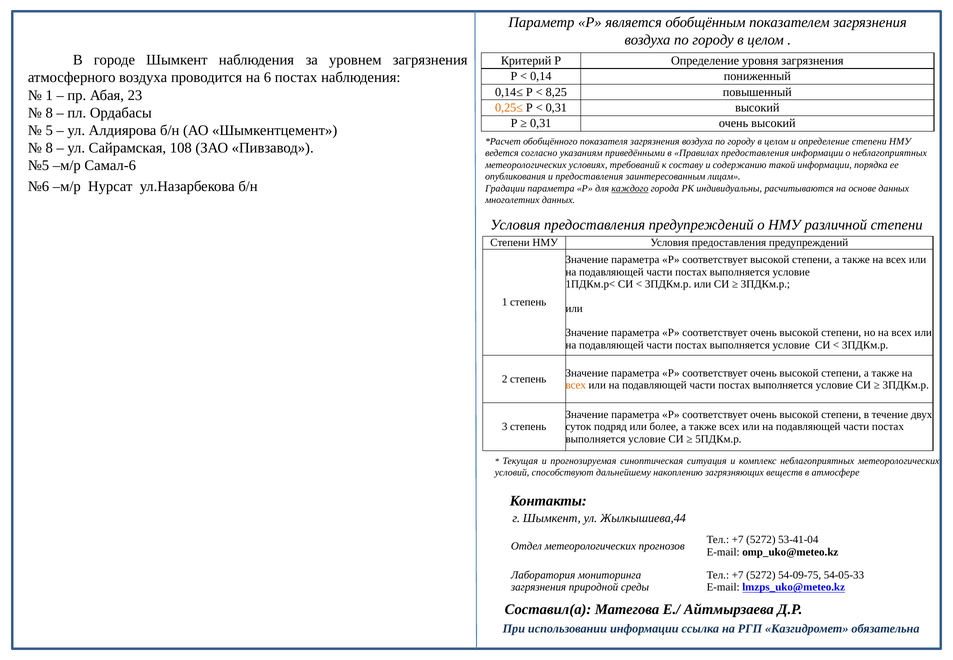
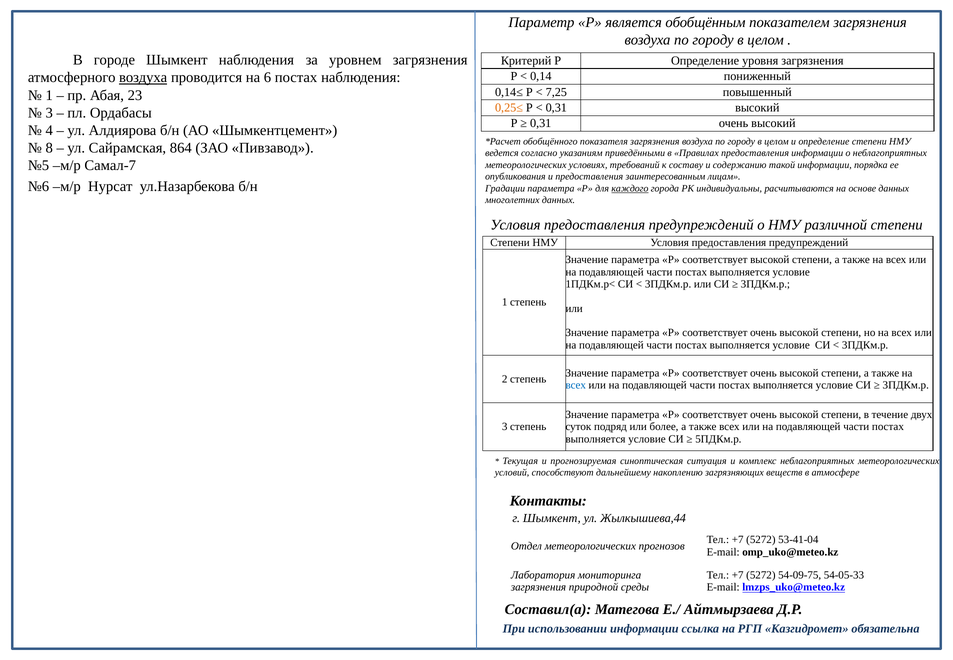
воздуха underline: none -> present (143, 78)
8,25: 8,25 -> 7,25 (556, 92)
8: 8 -> 3 (49, 113)
5: 5 -> 4 (49, 130)
108: 108 -> 864 (181, 148)
Самал-6: Самал-6 -> Самал-7 (110, 166)
всех colour: orange -> blue (576, 385)
